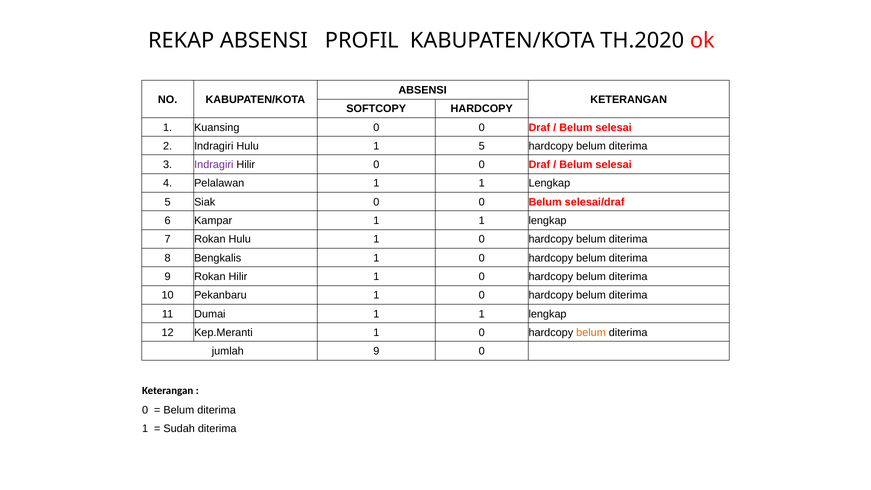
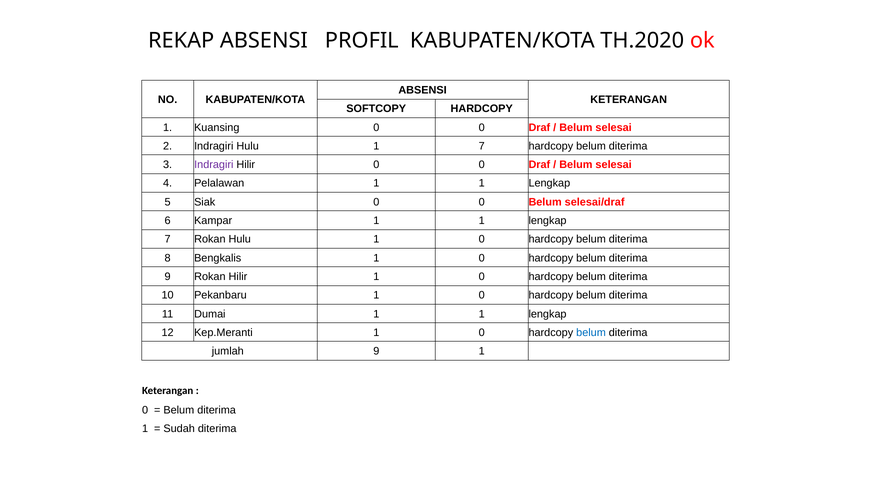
1 5: 5 -> 7 (482, 146)
belum colour: orange -> blue (591, 333)
9 0: 0 -> 1 (482, 351)
